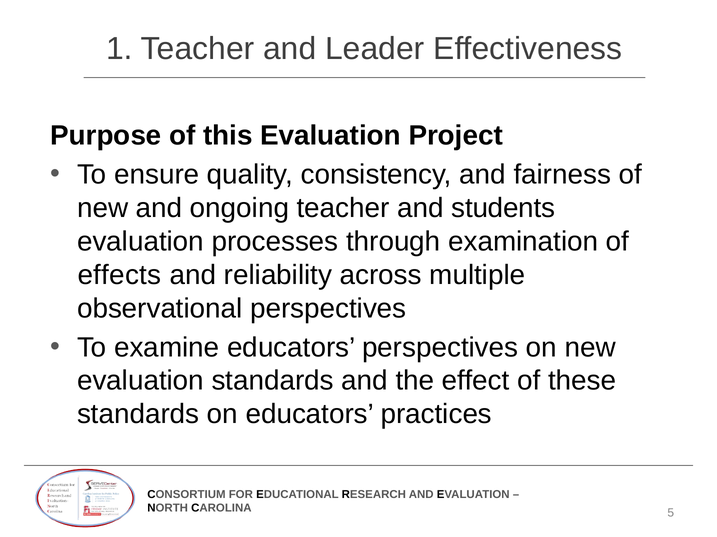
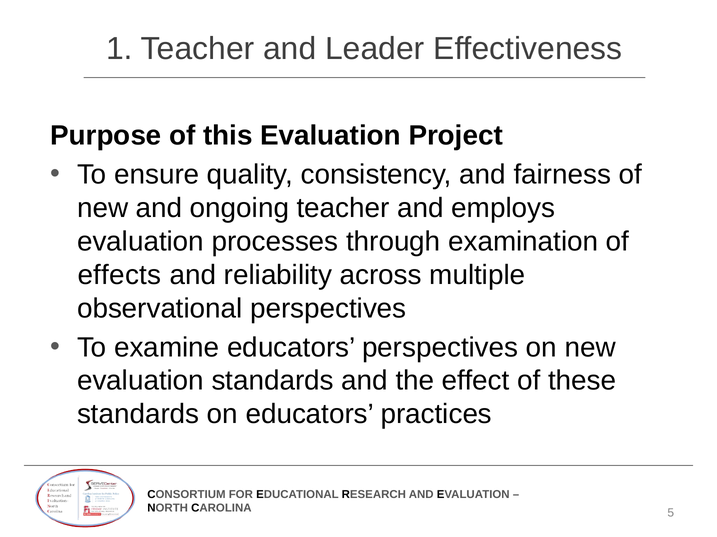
students: students -> employs (503, 208)
